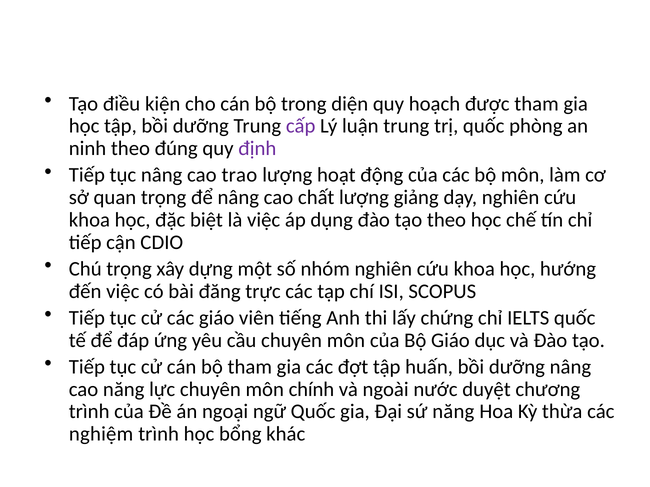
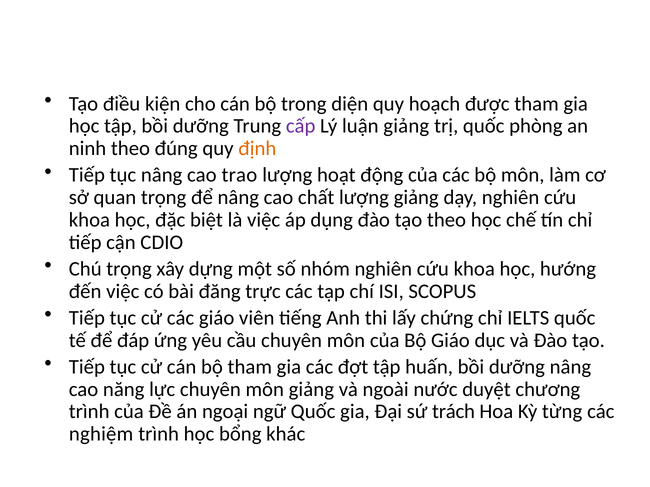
luận trung: trung -> giảng (406, 126)
định colour: purple -> orange (257, 149)
môn chính: chính -> giảng (311, 390)
sứ năng: năng -> trách (454, 412)
thừa: thừa -> từng (562, 412)
